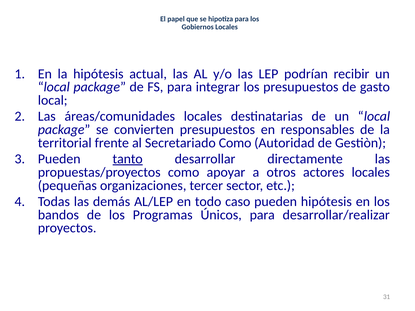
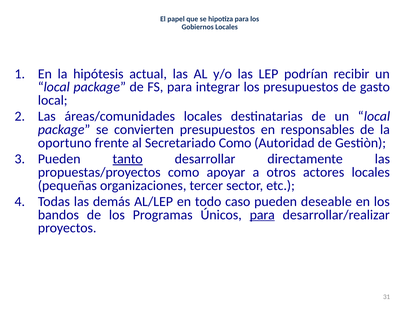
territorial: territorial -> oportuno (65, 143)
pueden hipótesis: hipótesis -> deseable (326, 202)
para underline: none -> present (262, 215)
